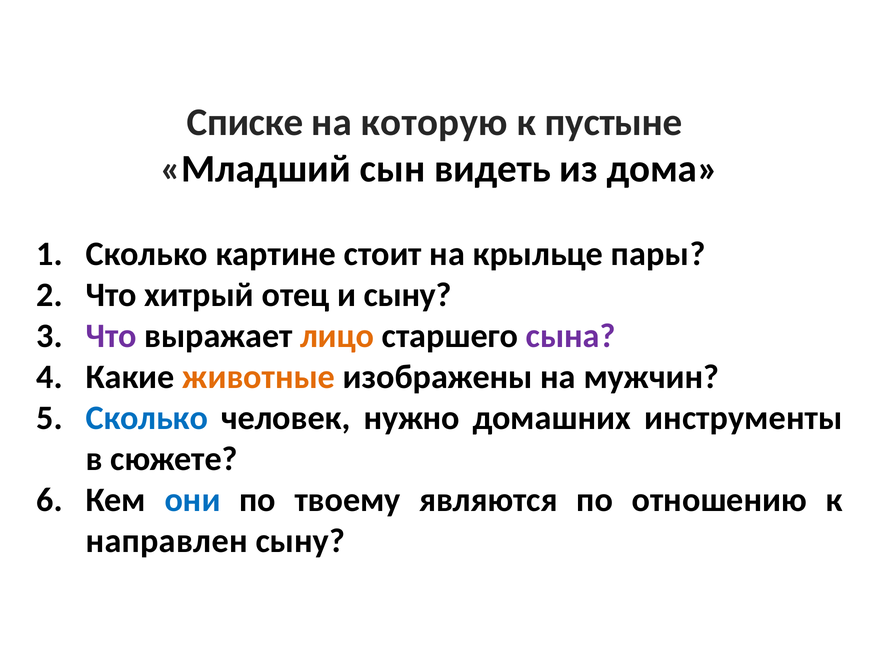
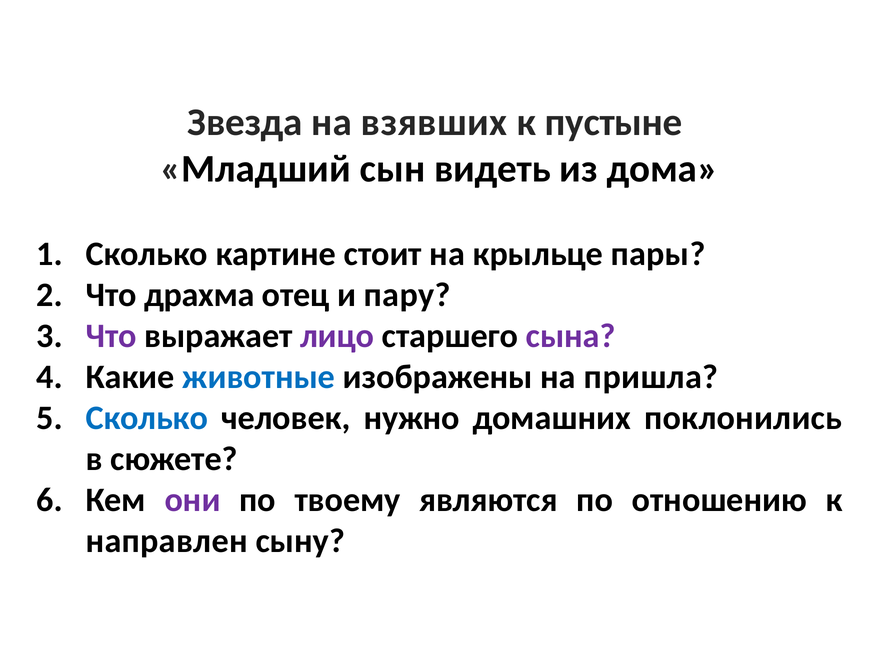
Списке: Списке -> Звезда (245, 122)
которую: которую -> взявших (434, 122)
хитрый: хитрый -> драхма (199, 295)
и сыну: сыну -> пару (407, 295)
лицо colour: orange -> purple (337, 336)
животные colour: orange -> blue (259, 377)
мужчин: мужчин -> пришла (651, 377)
инструменты: инструменты -> поклонились (743, 418)
они colour: blue -> purple (193, 500)
